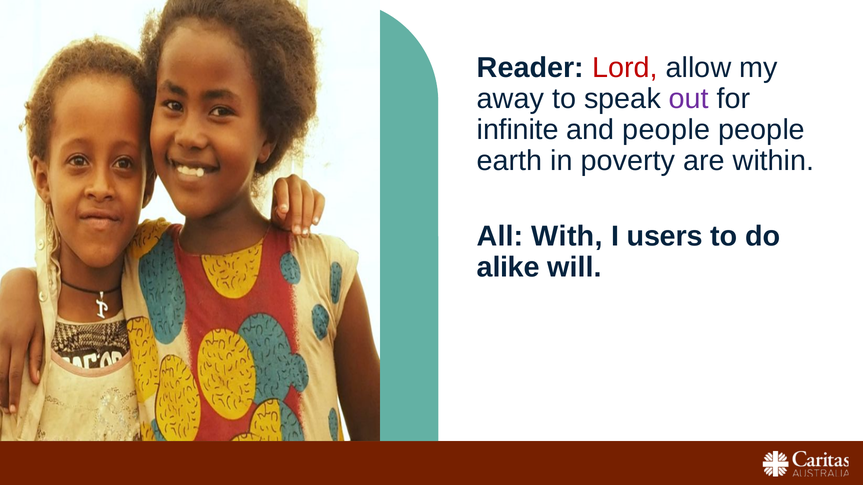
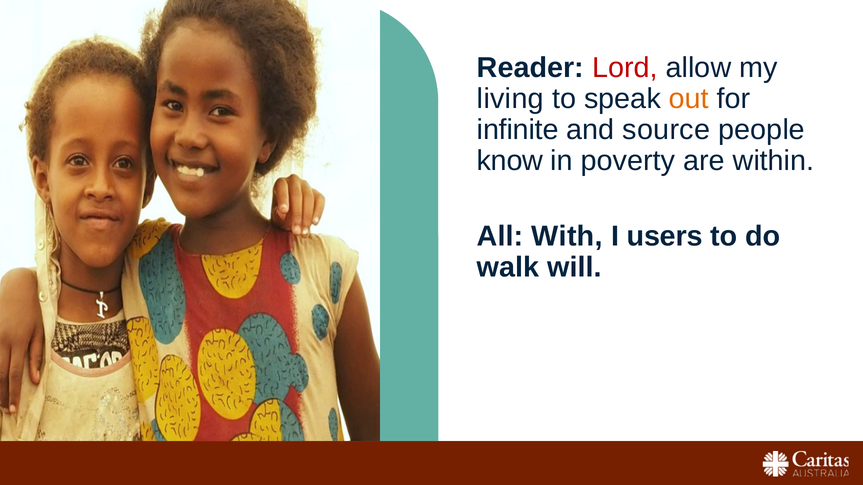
away: away -> living (510, 99)
out colour: purple -> orange (689, 99)
and people: people -> source (666, 130)
earth: earth -> know (510, 161)
alike: alike -> walk (508, 268)
